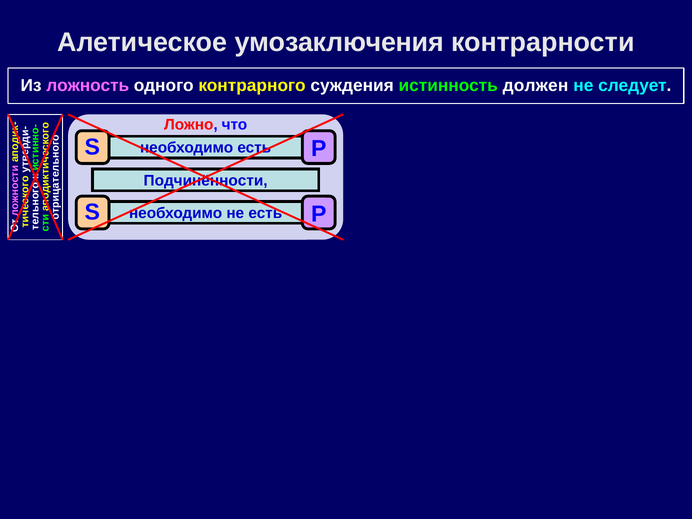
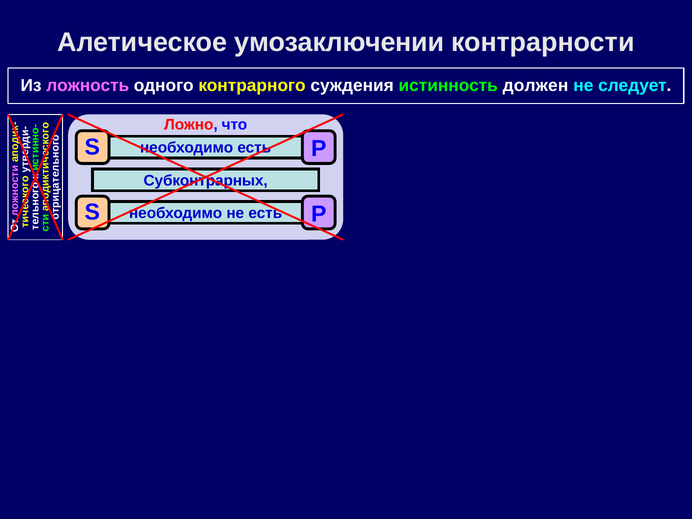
умозаключения: умозаключения -> умозаключении (339, 42)
Подчинённости: Подчинённости -> Субконтрарных (206, 181)
